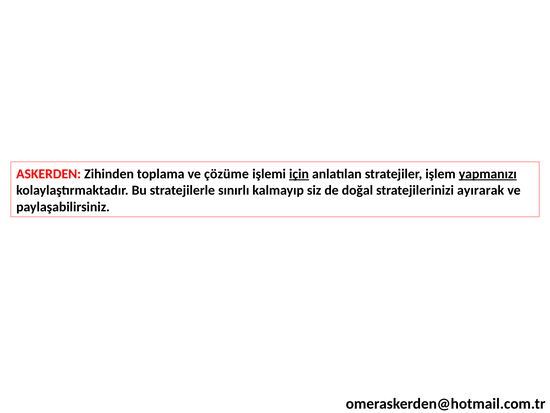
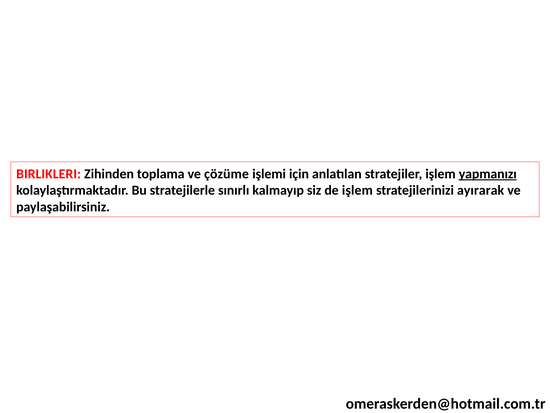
ASKERDEN: ASKERDEN -> BIRLIKLERI (49, 174)
için underline: present -> none (299, 174)
de doğal: doğal -> işlem (357, 190)
